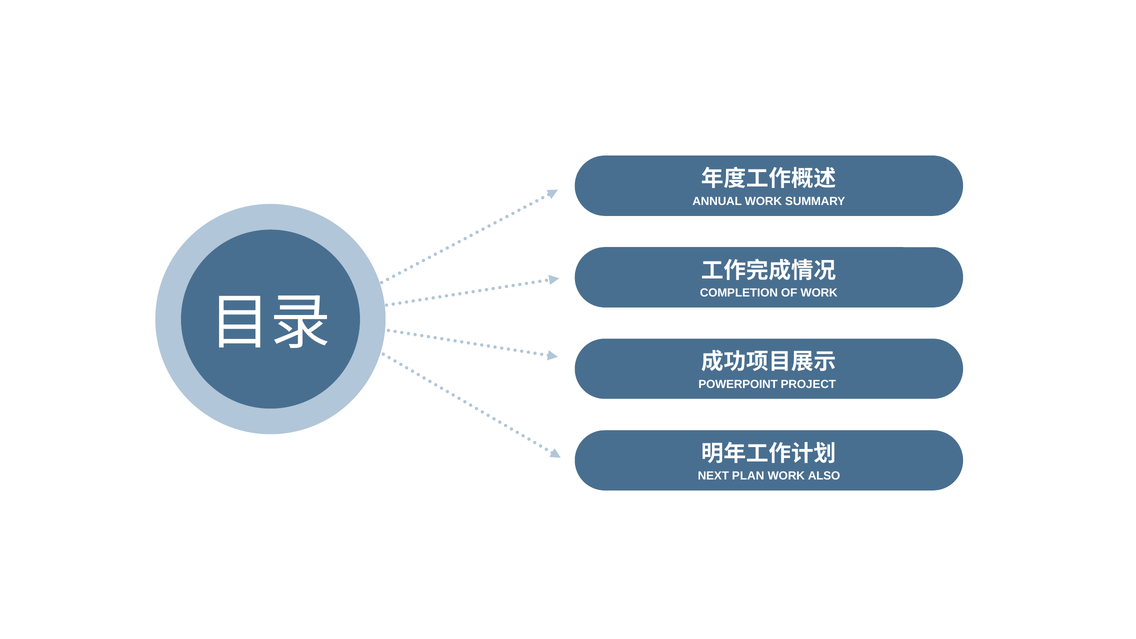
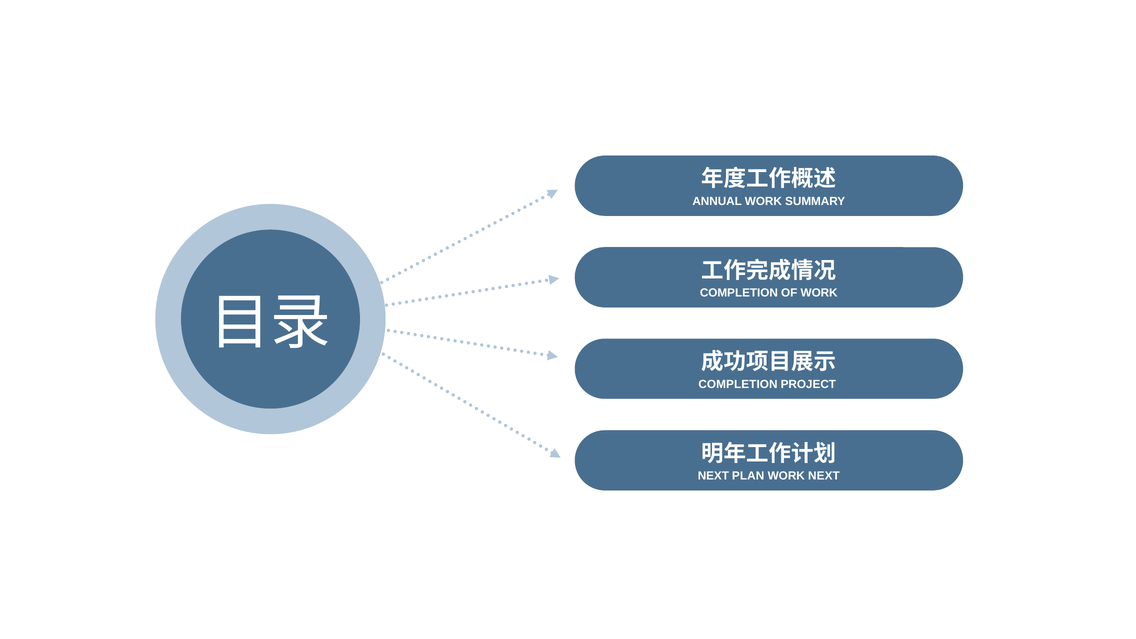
POWERPOINT: POWERPOINT -> COMPLETION (738, 384)
WORK ALSO: ALSO -> NEXT (824, 476)
